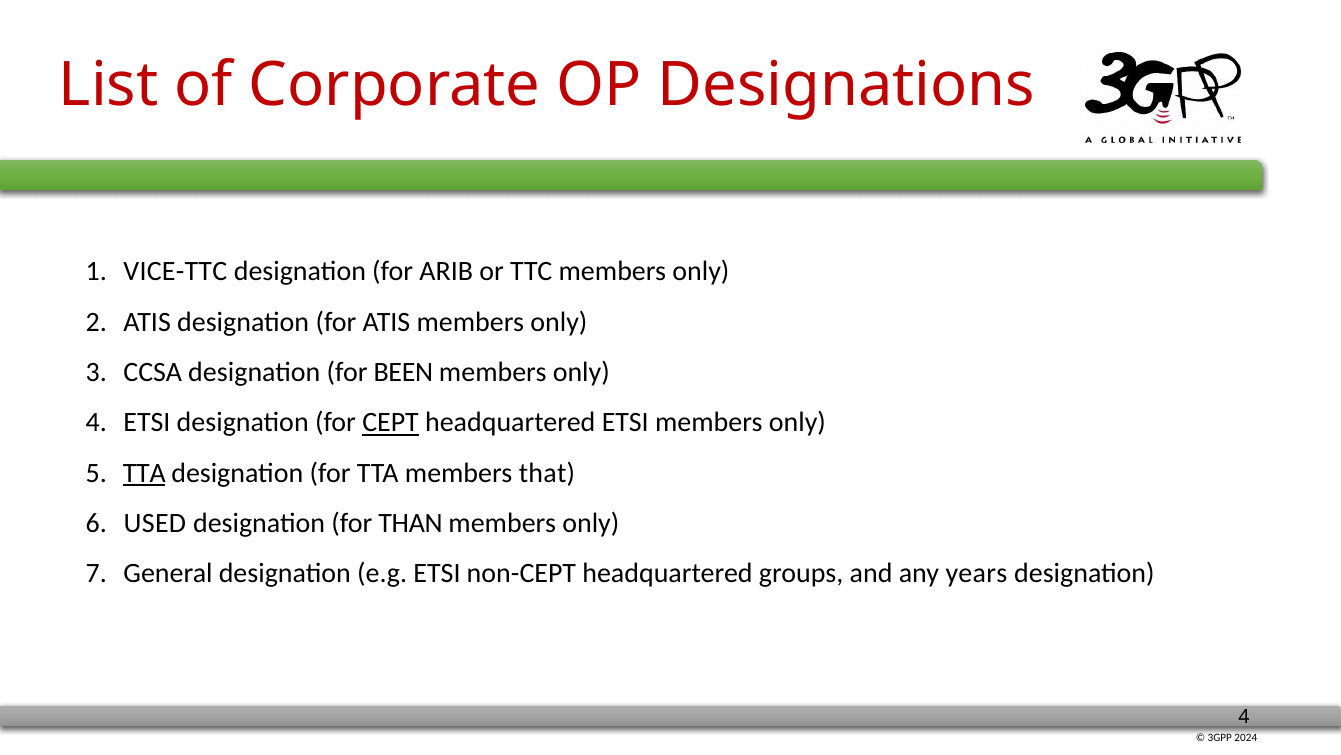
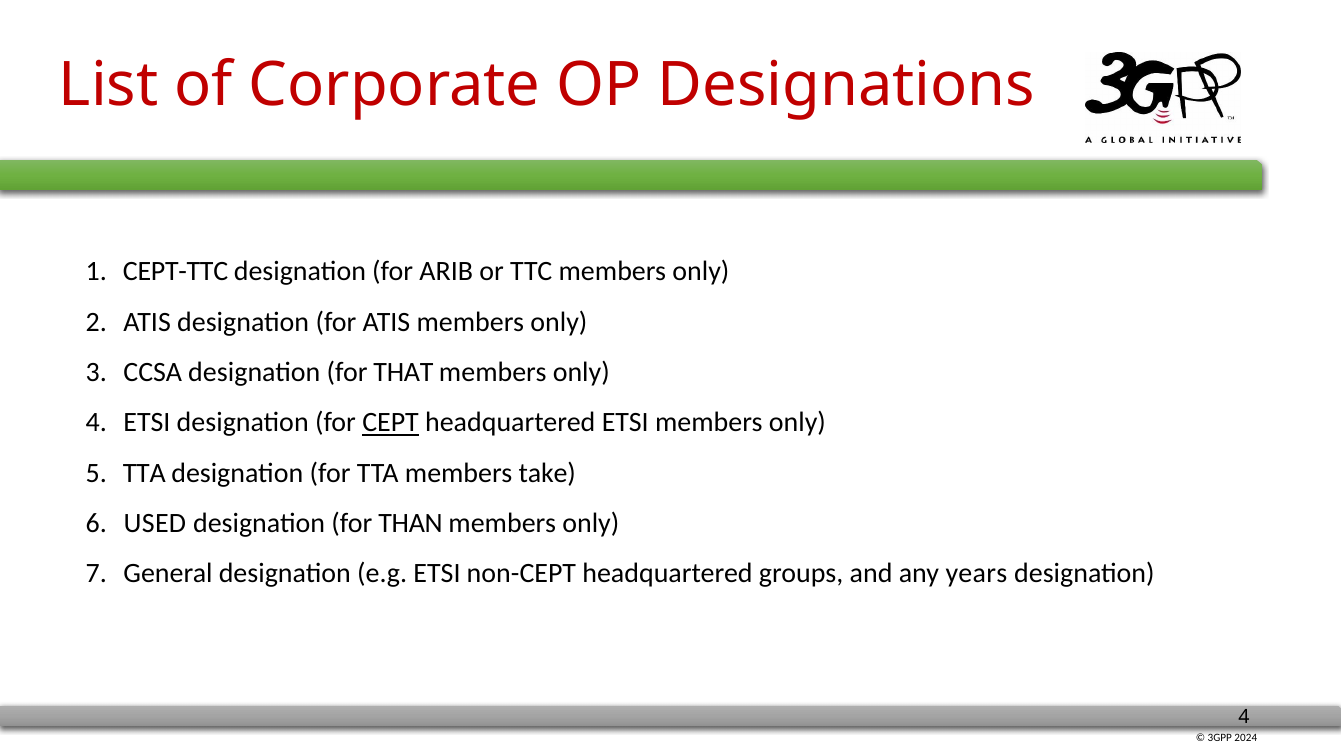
VICE-TTC: VICE-TTC -> CEPT-TTC (176, 271)
BEEN: BEEN -> THAT (403, 372)
TTA underline: present -> none (144, 473)
that: that -> take (547, 473)
